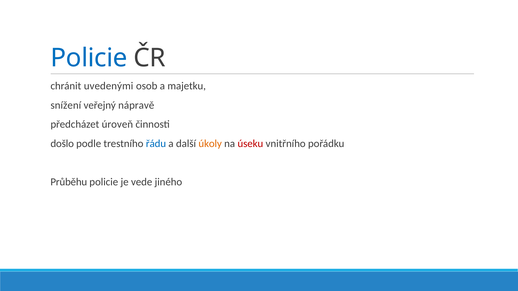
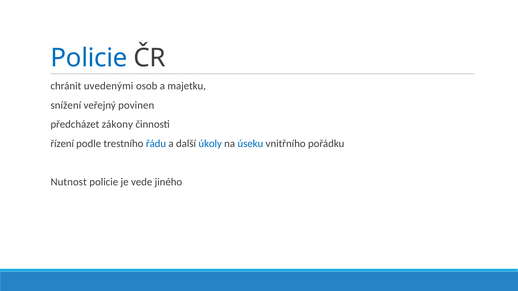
nápravě: nápravě -> povinen (136, 105)
úroveň: úroveň -> zákony (117, 125)
došlo: došlo -> řízení (62, 144)
úkoly colour: orange -> blue (210, 144)
úseku colour: red -> blue (250, 144)
Průběhu: Průběhu -> Nutnost (69, 182)
